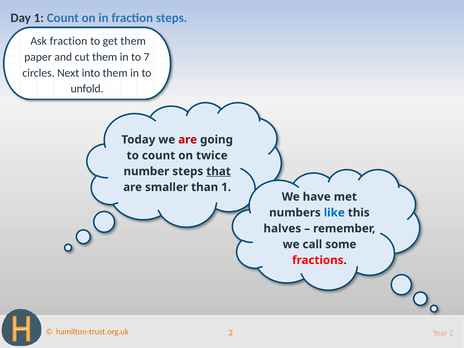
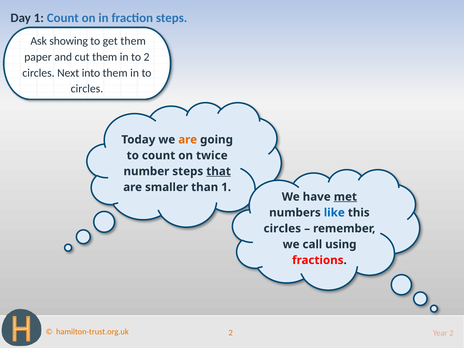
Ask fraction: fraction -> showing (69, 41)
to 7: 7 -> 2 (147, 57)
unfold: unfold -> circles (87, 89)
are colour: red -> orange (188, 140)
met underline: none -> present (345, 197)
halves: halves -> circles (282, 229)
some: some -> using (341, 244)
